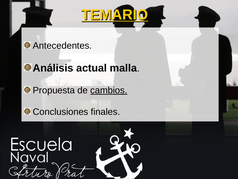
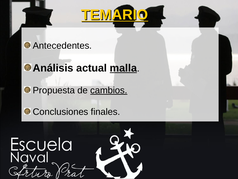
malla underline: none -> present (123, 68)
